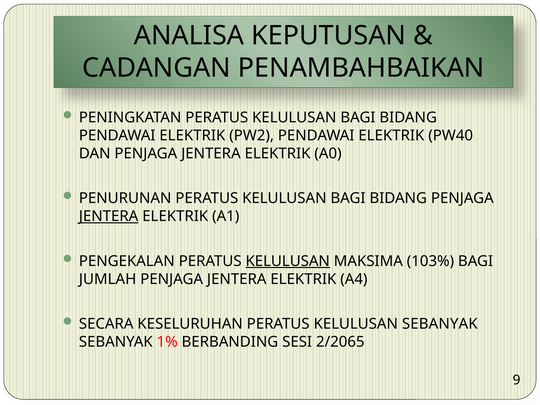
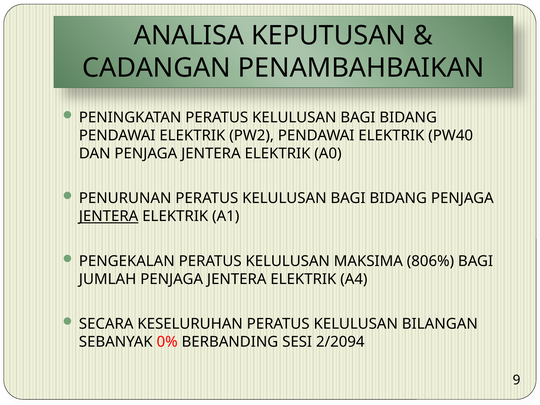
KELULUSAN underline: present -> none (288, 261)
103%: 103% -> 806% (430, 261)
KELULUSAN SEBANYAK: SEBANYAK -> BILANGAN (440, 324)
1%: 1% -> 0% (167, 342)
2/2065: 2/2065 -> 2/2094 (340, 342)
